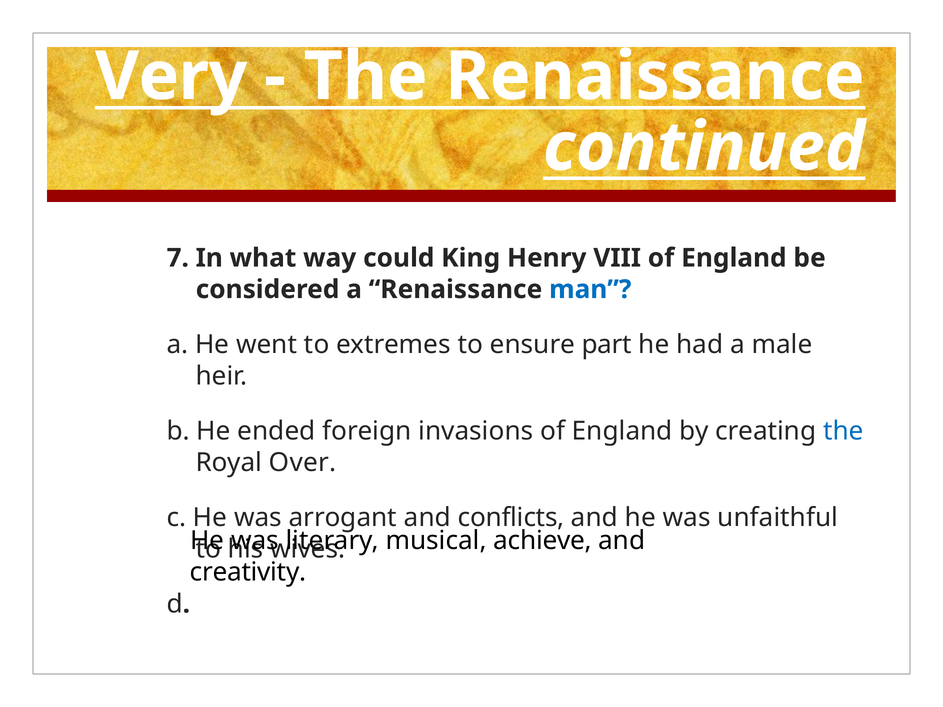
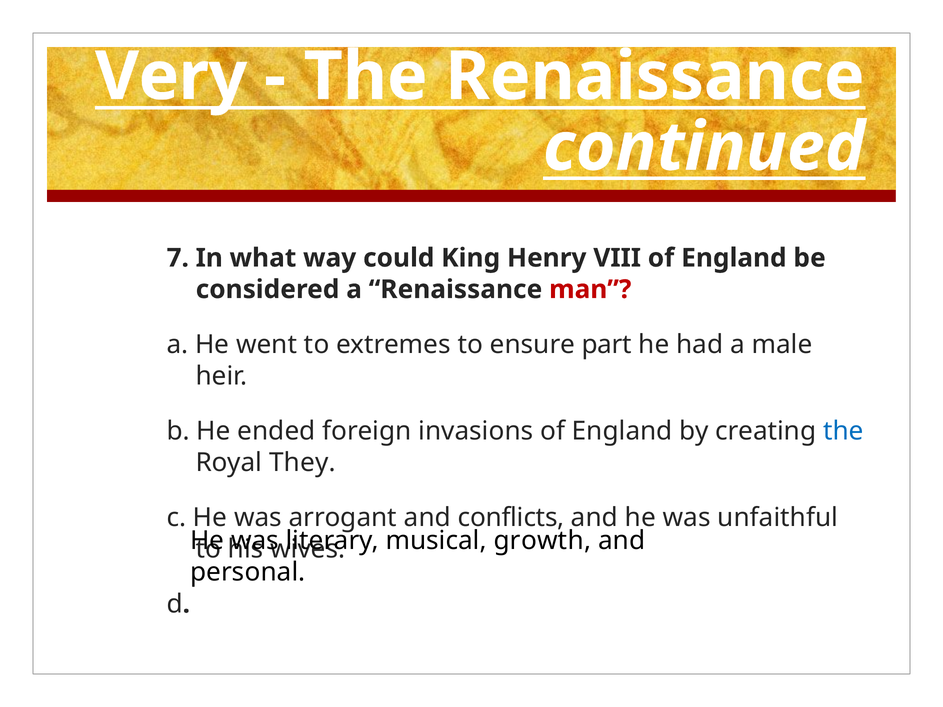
man colour: blue -> red (590, 290)
Over: Over -> They (303, 463)
achieve: achieve -> growth (542, 541)
creativity: creativity -> personal (248, 572)
